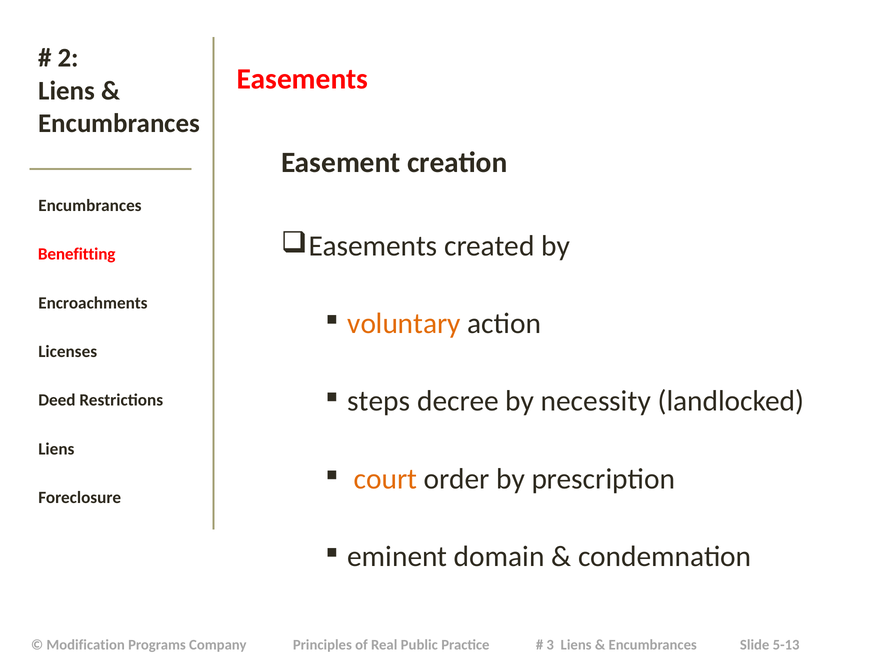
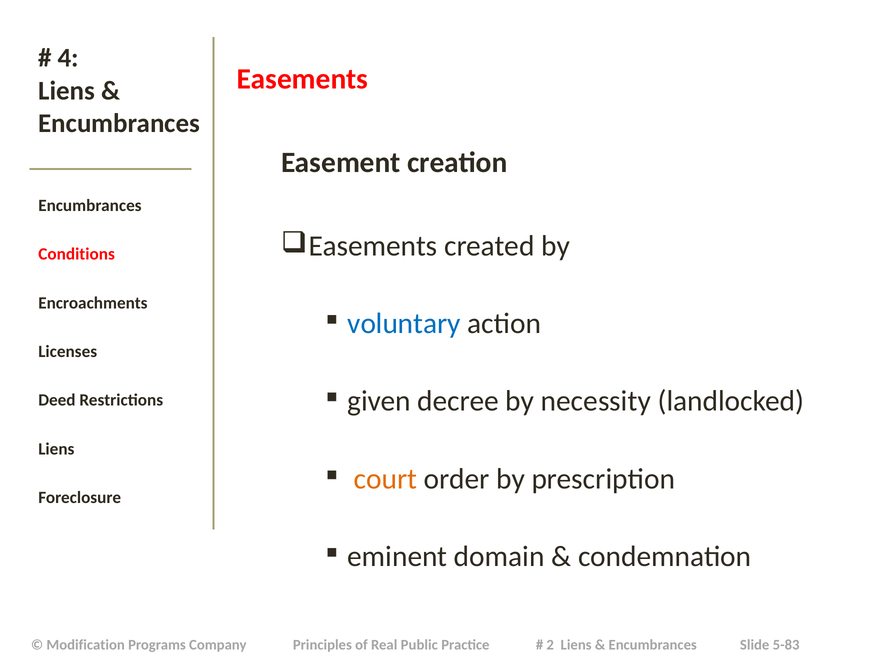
2: 2 -> 4 (68, 58)
Benefitting: Benefitting -> Conditions (77, 254)
voluntary colour: orange -> blue (404, 324)
steps: steps -> given (379, 401)
3: 3 -> 2 (550, 645)
5-13: 5-13 -> 5-83 (786, 645)
